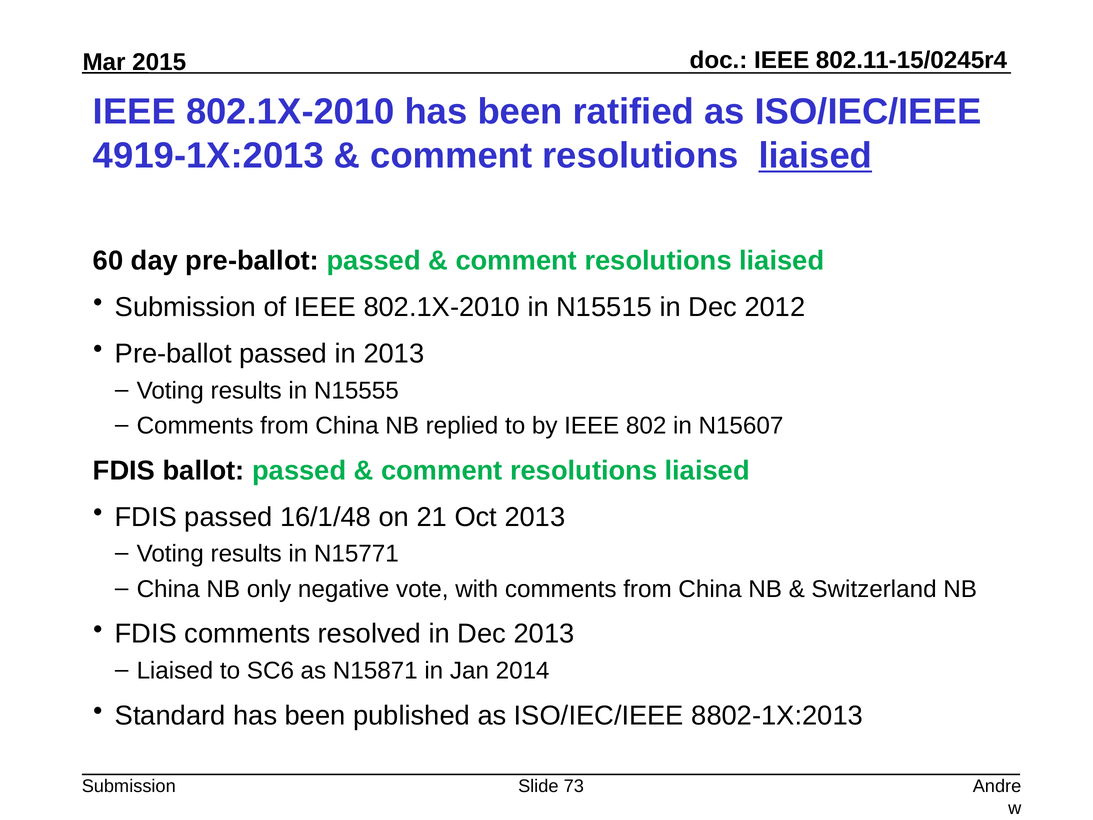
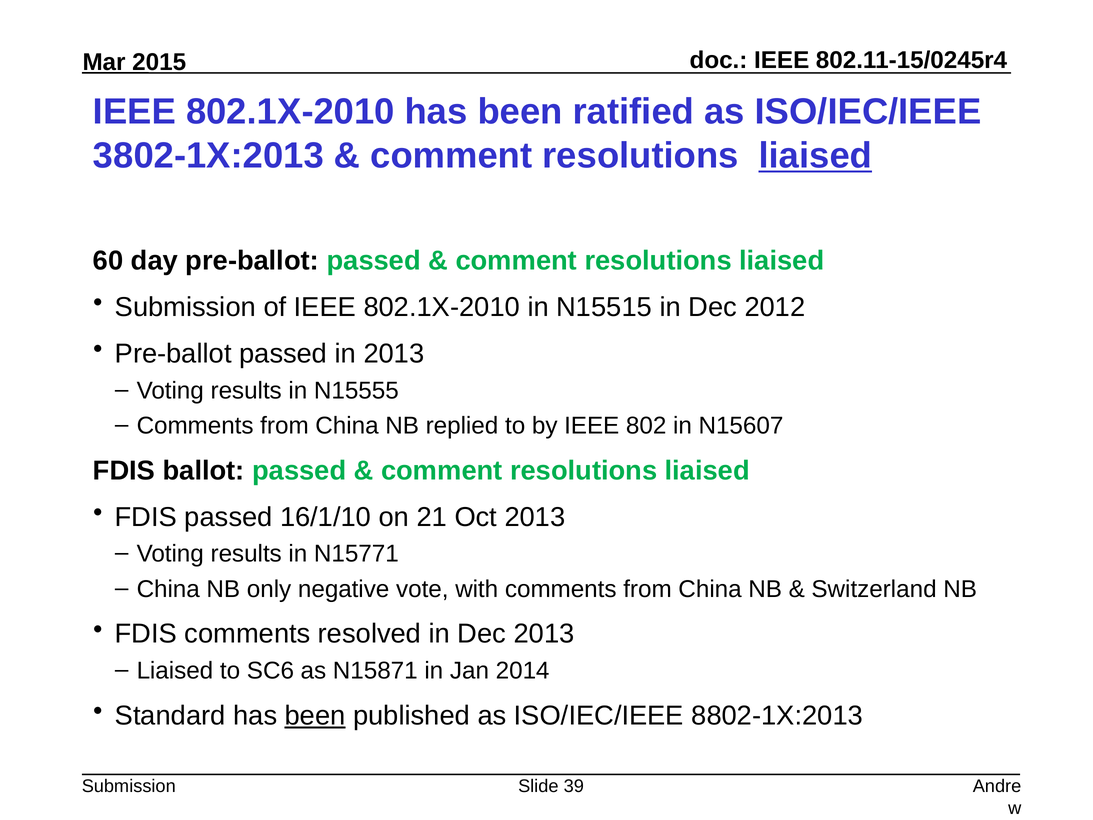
4919-1X:2013: 4919-1X:2013 -> 3802-1X:2013 (208, 156)
16/1/48: 16/1/48 -> 16/1/10 (326, 517)
been underline: none -> present (315, 715)
73: 73 -> 39 (574, 786)
